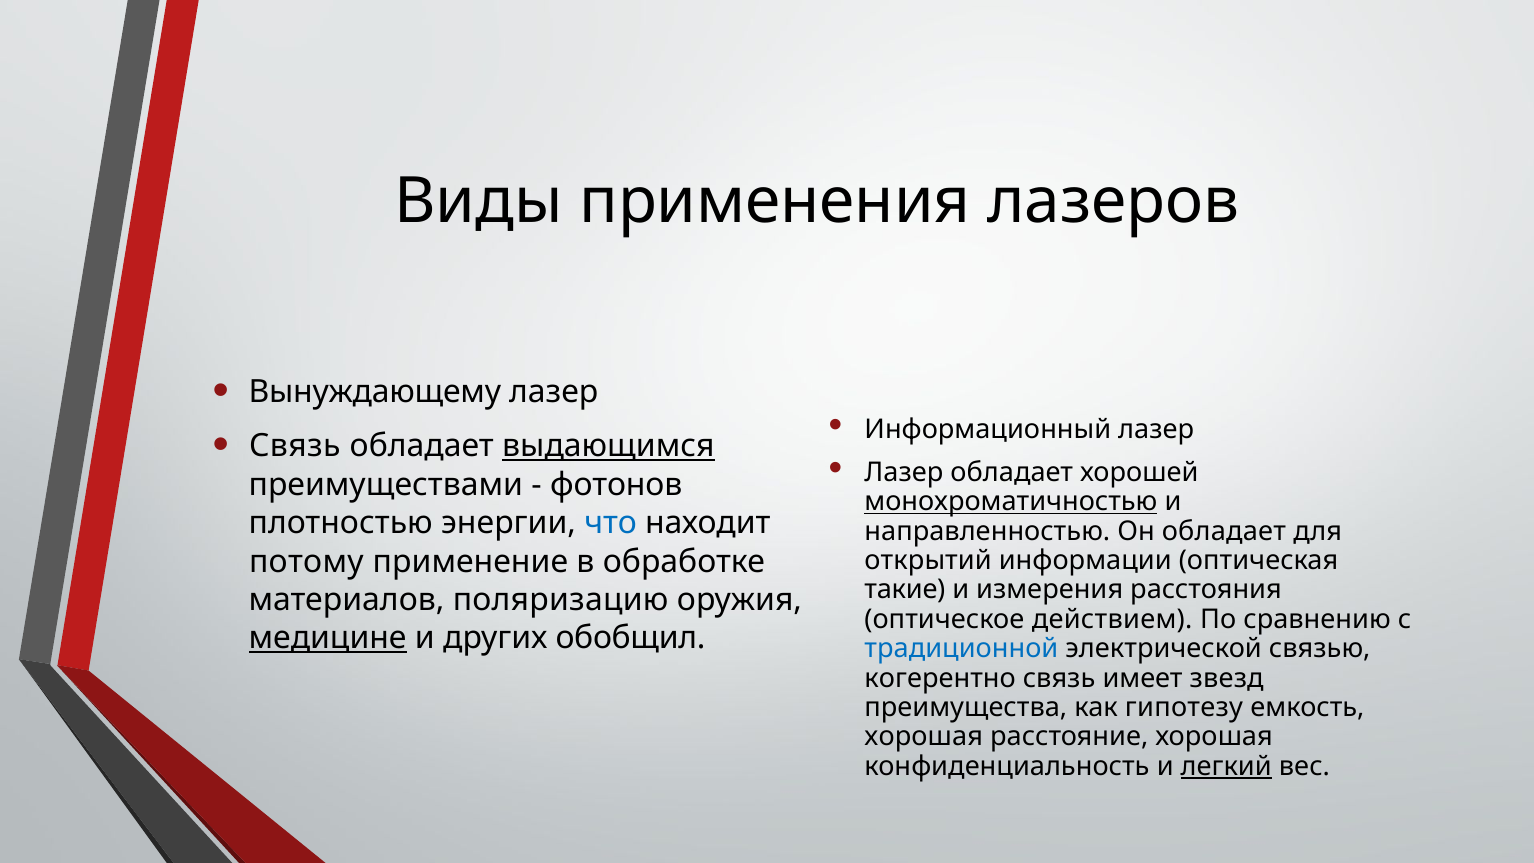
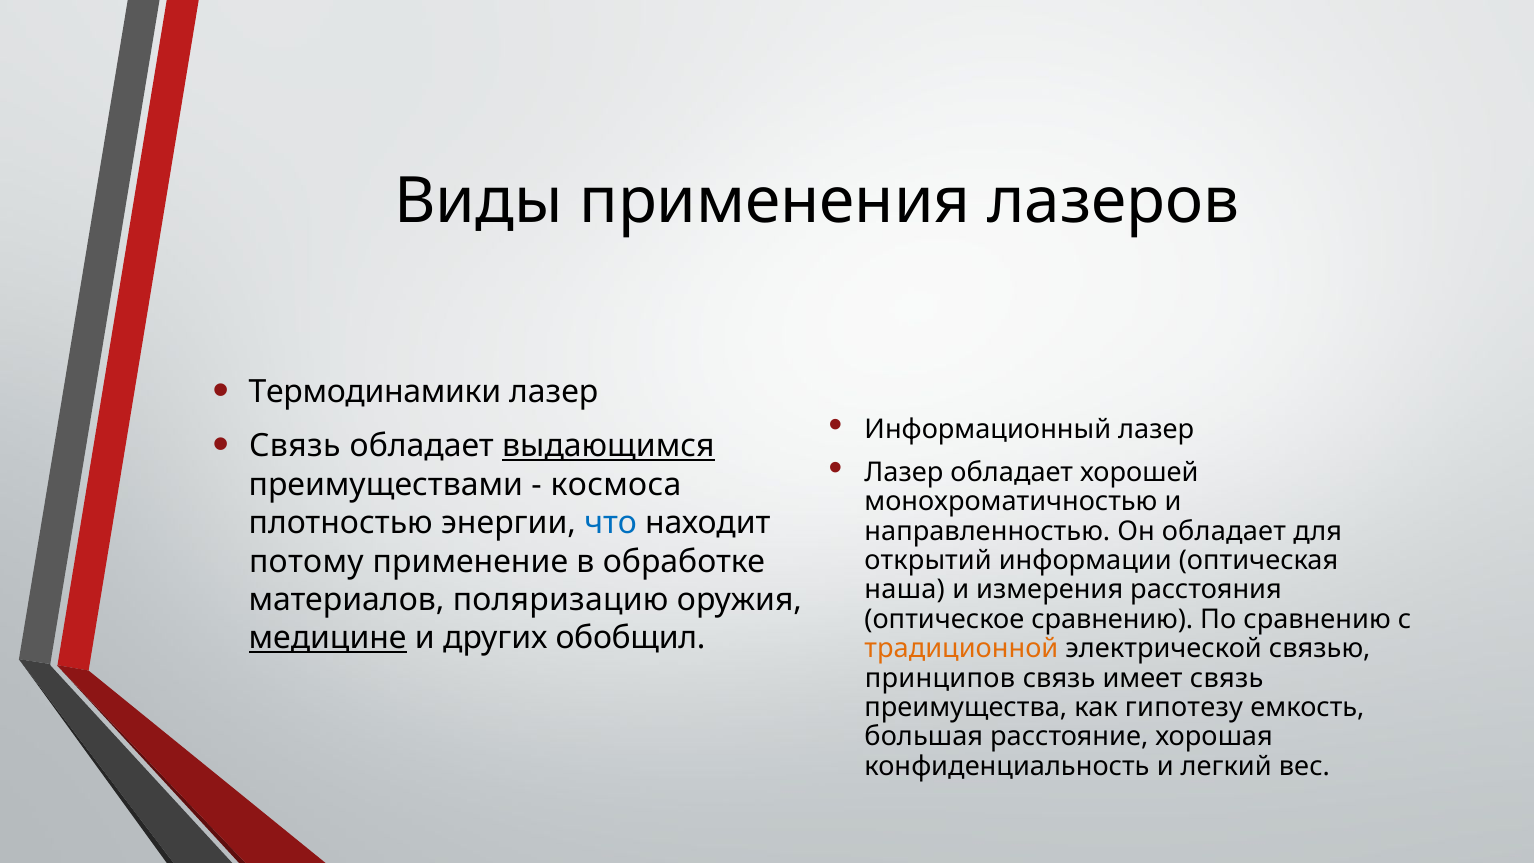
Вынуждающему: Вынуждающему -> Термодинамики (375, 392)
фотонов: фотонов -> космоса (616, 485)
монохроматичностью underline: present -> none (1011, 502)
такие: такие -> наша (905, 590)
оптическое действием: действием -> сравнению (1112, 619)
традиционной colour: blue -> orange (961, 649)
когерентно: когерентно -> принципов (940, 678)
имеет звезд: звезд -> связь (1227, 678)
хорошая: хорошая -> большая (924, 737)
легкий underline: present -> none (1226, 766)
